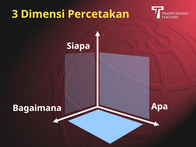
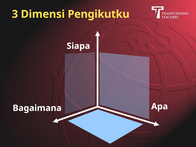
Percetakan: Percetakan -> Pengikutku (99, 14)
